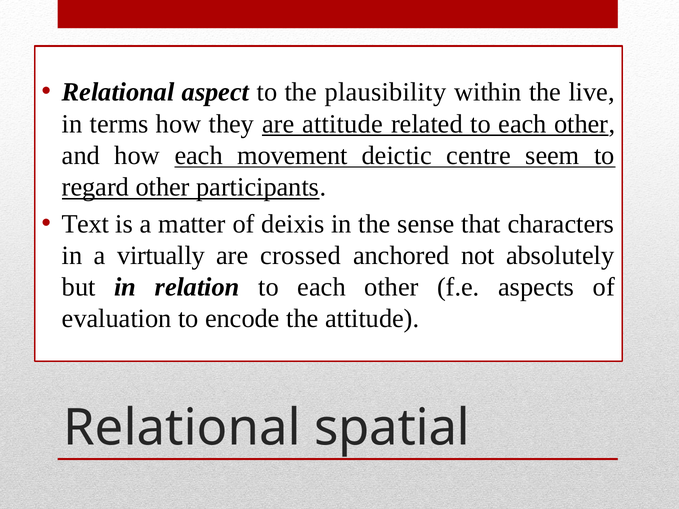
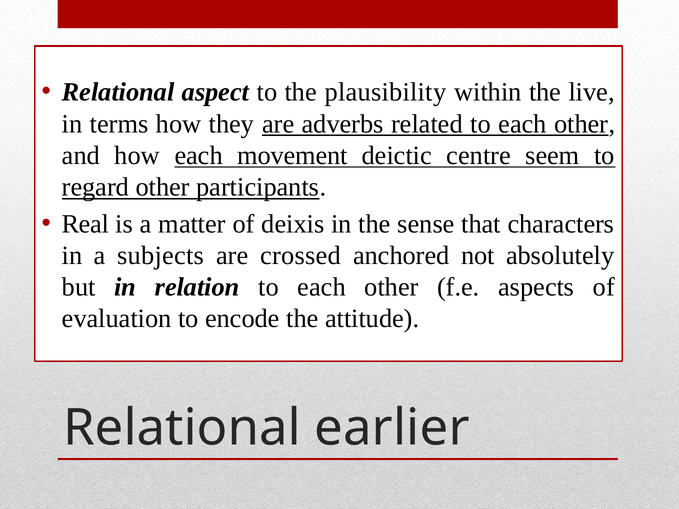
are attitude: attitude -> adverbs (343, 124)
Text: Text -> Real (85, 224)
virtually: virtually -> subjects (161, 256)
spatial: spatial -> earlier (392, 428)
